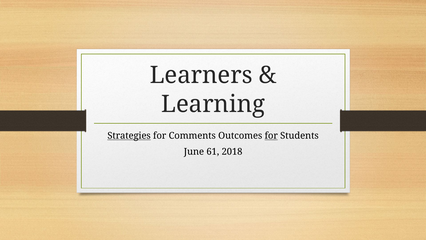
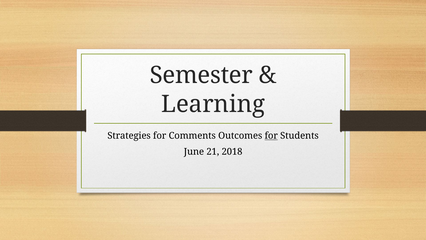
Learners: Learners -> Semester (201, 75)
Strategies underline: present -> none (129, 136)
61: 61 -> 21 (213, 151)
